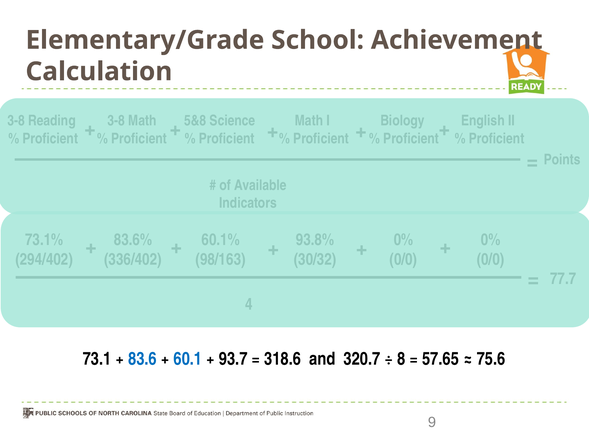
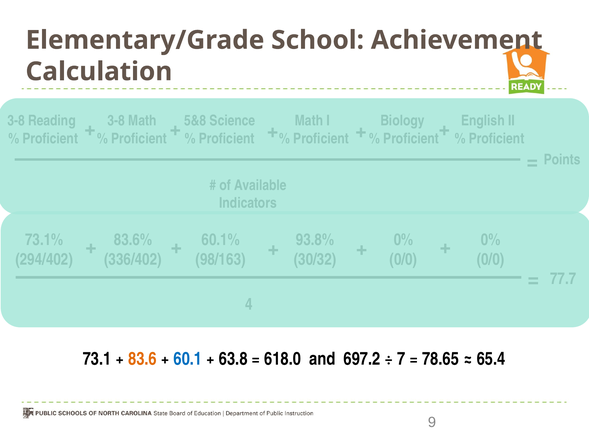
83.6 colour: blue -> orange (143, 359)
93.7: 93.7 -> 63.8 (233, 359)
318.6: 318.6 -> 618.0 (283, 359)
320.7: 320.7 -> 697.2 (362, 359)
8: 8 -> 7 (401, 359)
57.65: 57.65 -> 78.65 (441, 359)
75.6: 75.6 -> 65.4 (491, 359)
